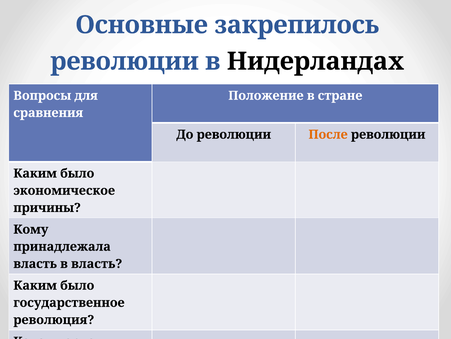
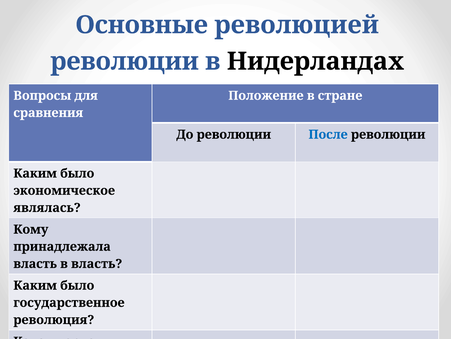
закрепилось: закрепилось -> революцией (297, 25)
После colour: orange -> blue (328, 134)
причины: причины -> являлась (47, 207)
